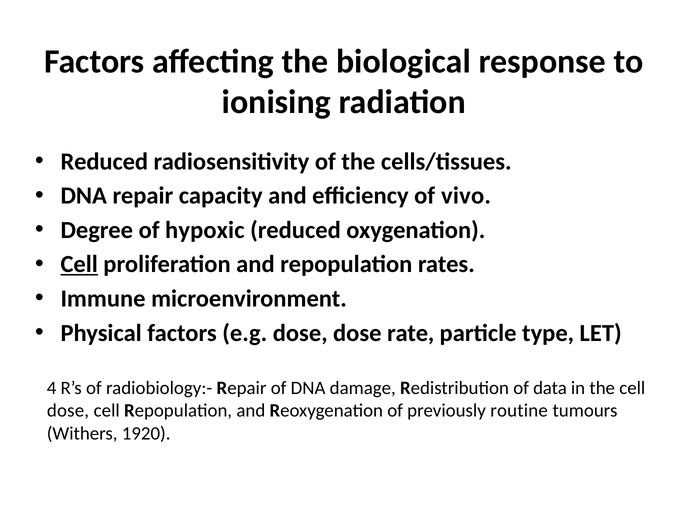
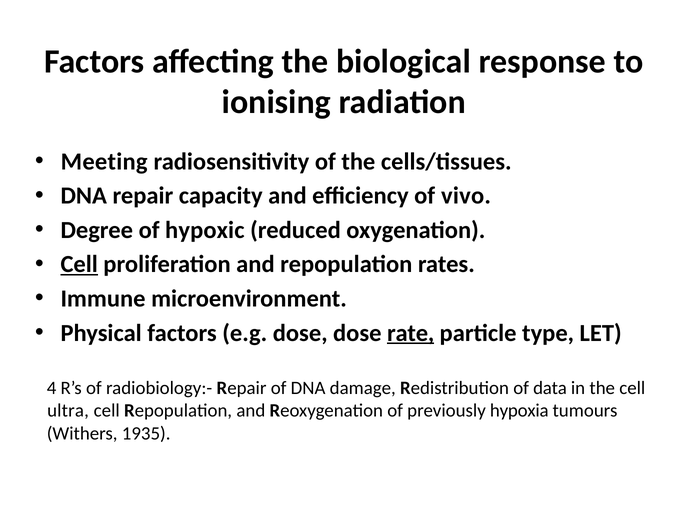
Reduced: Reduced -> Meeting (104, 162)
rate underline: none -> present (411, 333)
dose: dose -> ultra (68, 411)
routine: routine -> hypoxia (519, 411)
1920: 1920 -> 1935 (146, 434)
